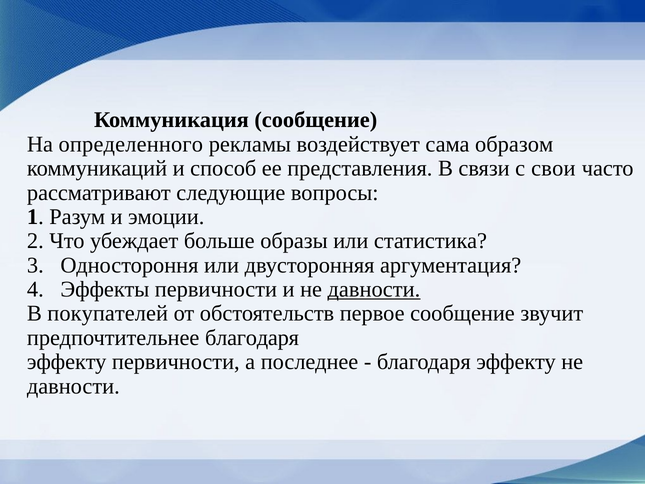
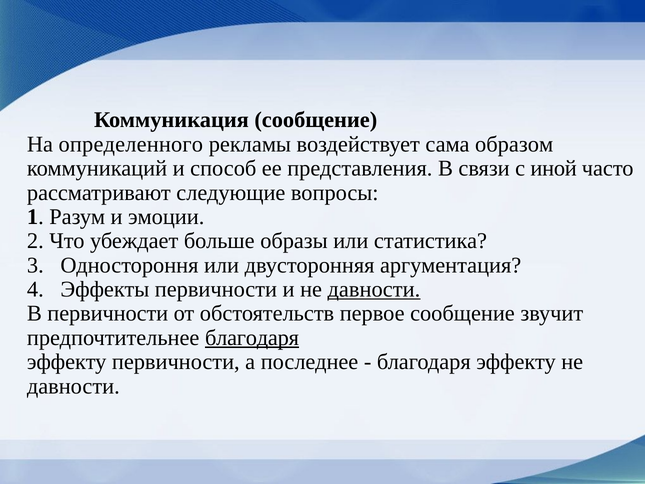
свои: свои -> иной (554, 168)
В покупателей: покупателей -> первичности (108, 313)
благодаря underline: none -> present (252, 338)
